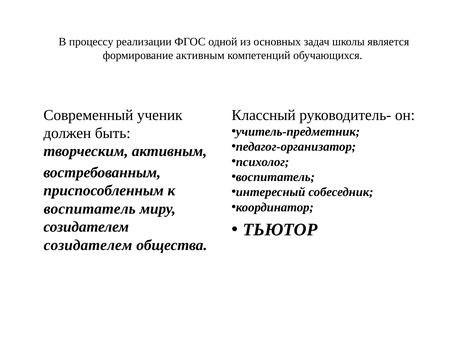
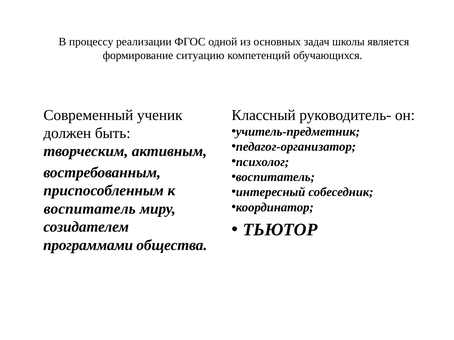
формирование активным: активным -> ситуацию (200, 55)
созидателем: созидателем -> программами (88, 245)
